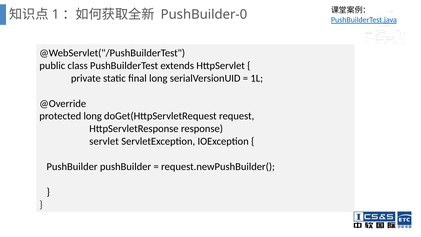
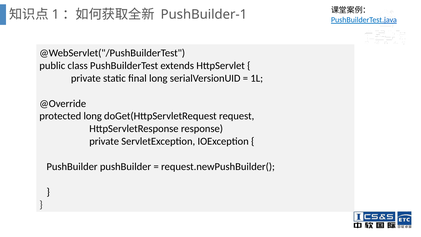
PushBuilder-0: PushBuilder-0 -> PushBuilder-1 (204, 15)
servlet: servlet -> private (104, 141)
